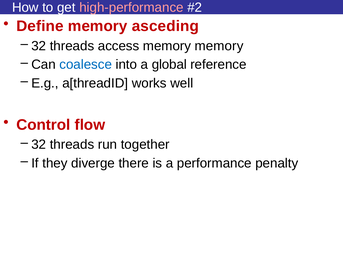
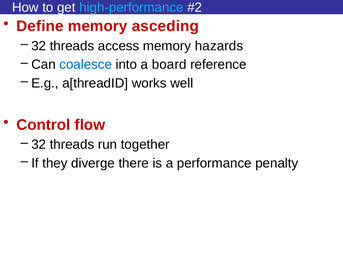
high-performance colour: pink -> light blue (131, 8)
memory memory: memory -> hazards (219, 46)
global: global -> board (169, 65)
